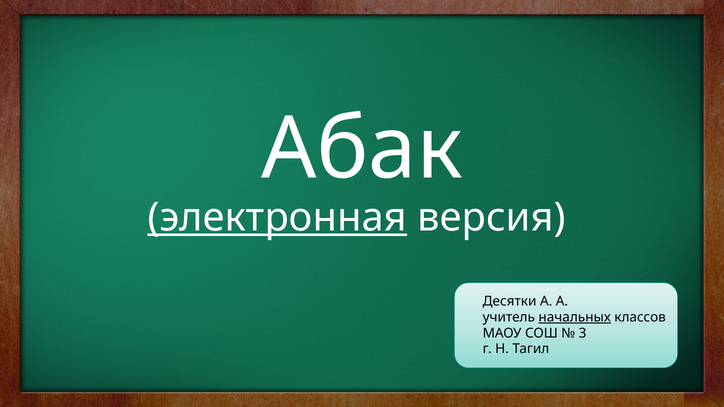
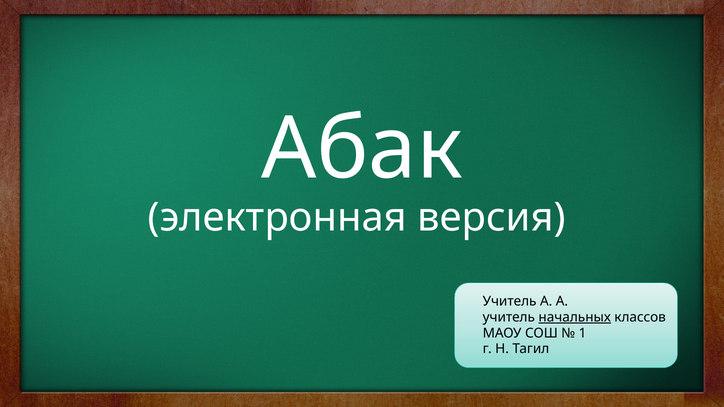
электронная underline: present -> none (277, 218)
Десятки: Десятки -> Учитель (510, 302)
3: 3 -> 1 (583, 333)
